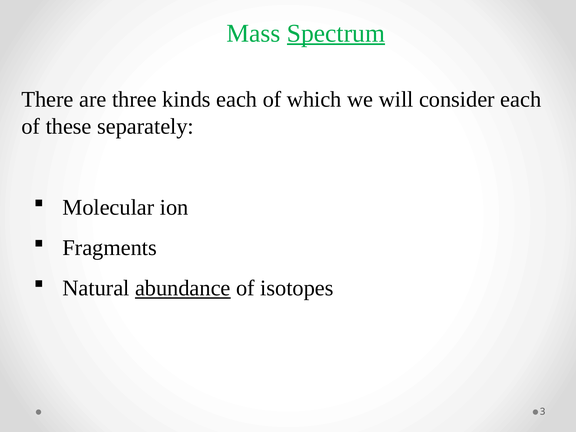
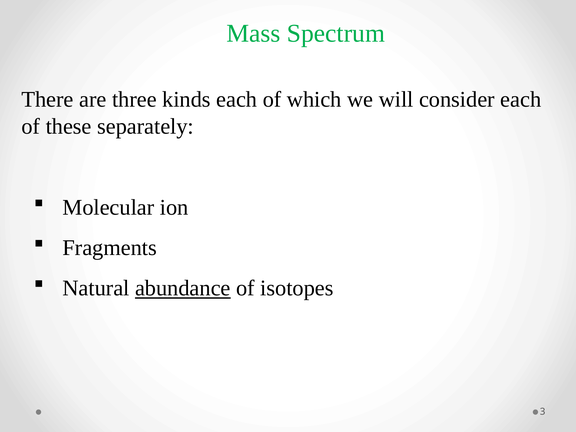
Spectrum underline: present -> none (336, 33)
